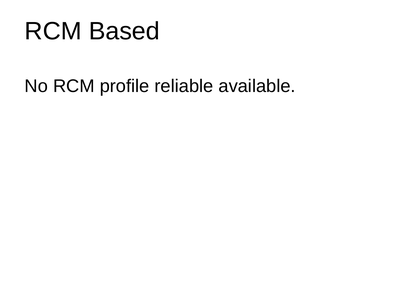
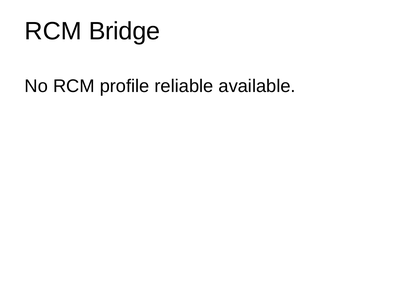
Based: Based -> Bridge (124, 31)
